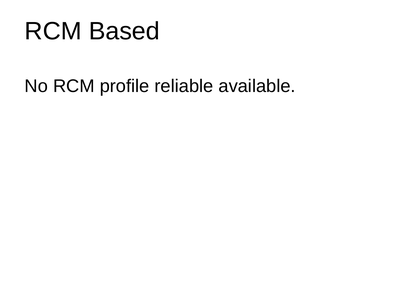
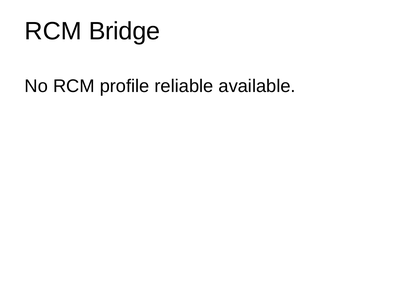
Based: Based -> Bridge (124, 31)
